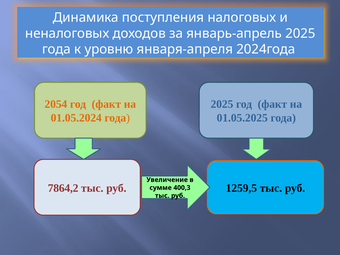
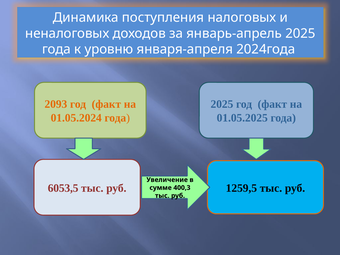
2054: 2054 -> 2093 (56, 104)
7864,2: 7864,2 -> 6053,5 (63, 188)
